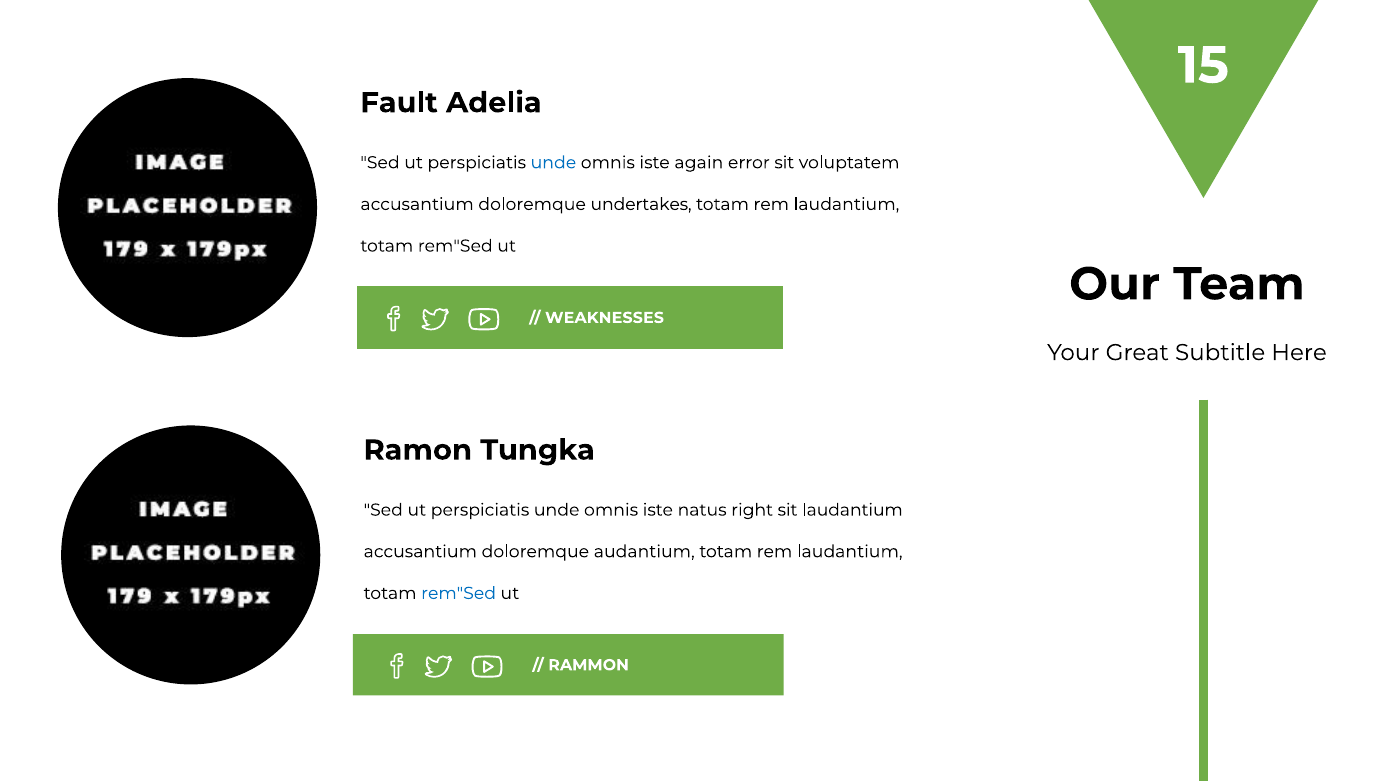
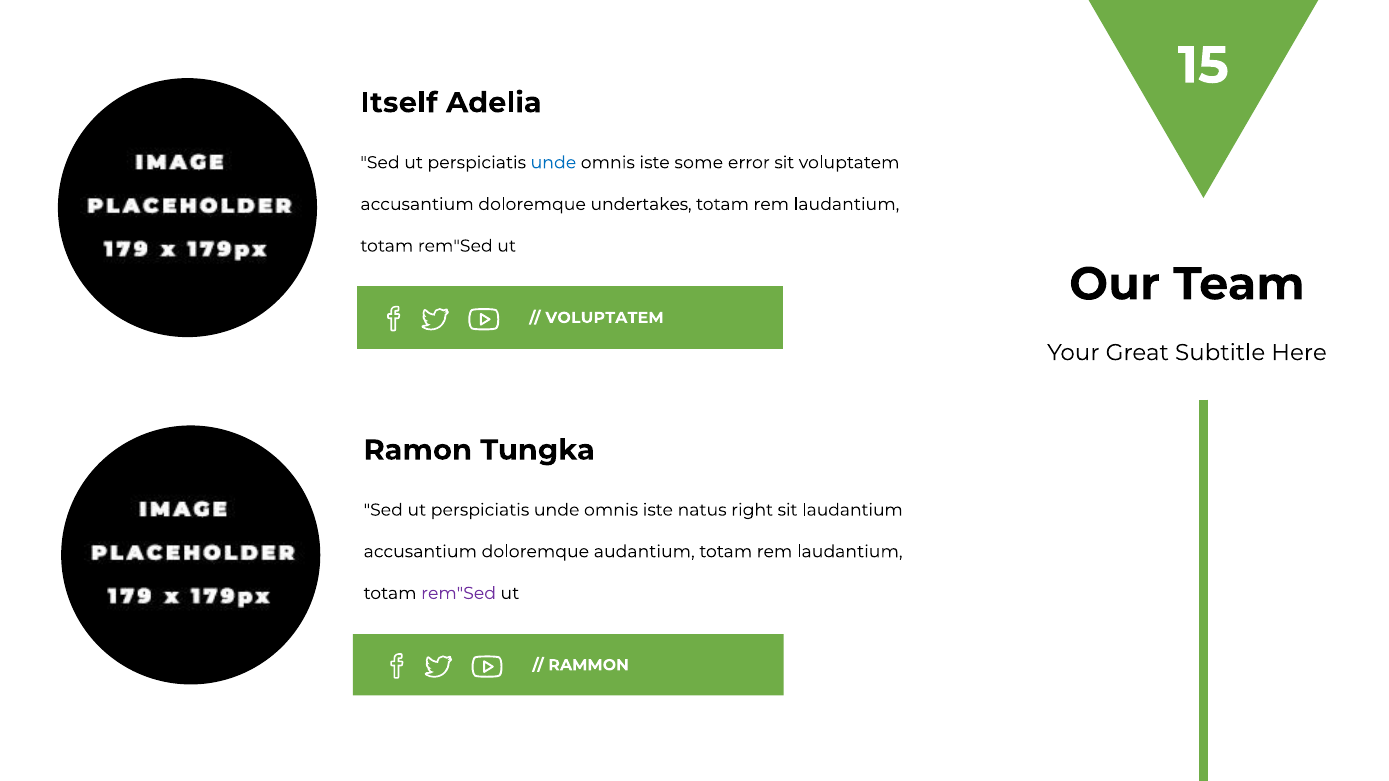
Fault: Fault -> Itself (399, 103)
again: again -> some (699, 163)
WEAKNESSES: WEAKNESSES -> VOLUPTATEM (604, 318)
rem"Sed colour: blue -> purple (459, 593)
